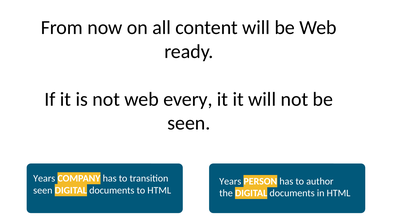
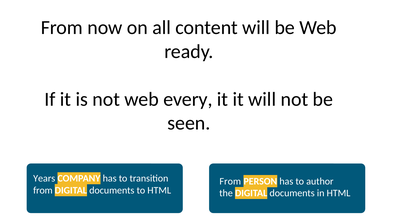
Years: Years -> From (230, 181)
seen: seen -> from (43, 190)
